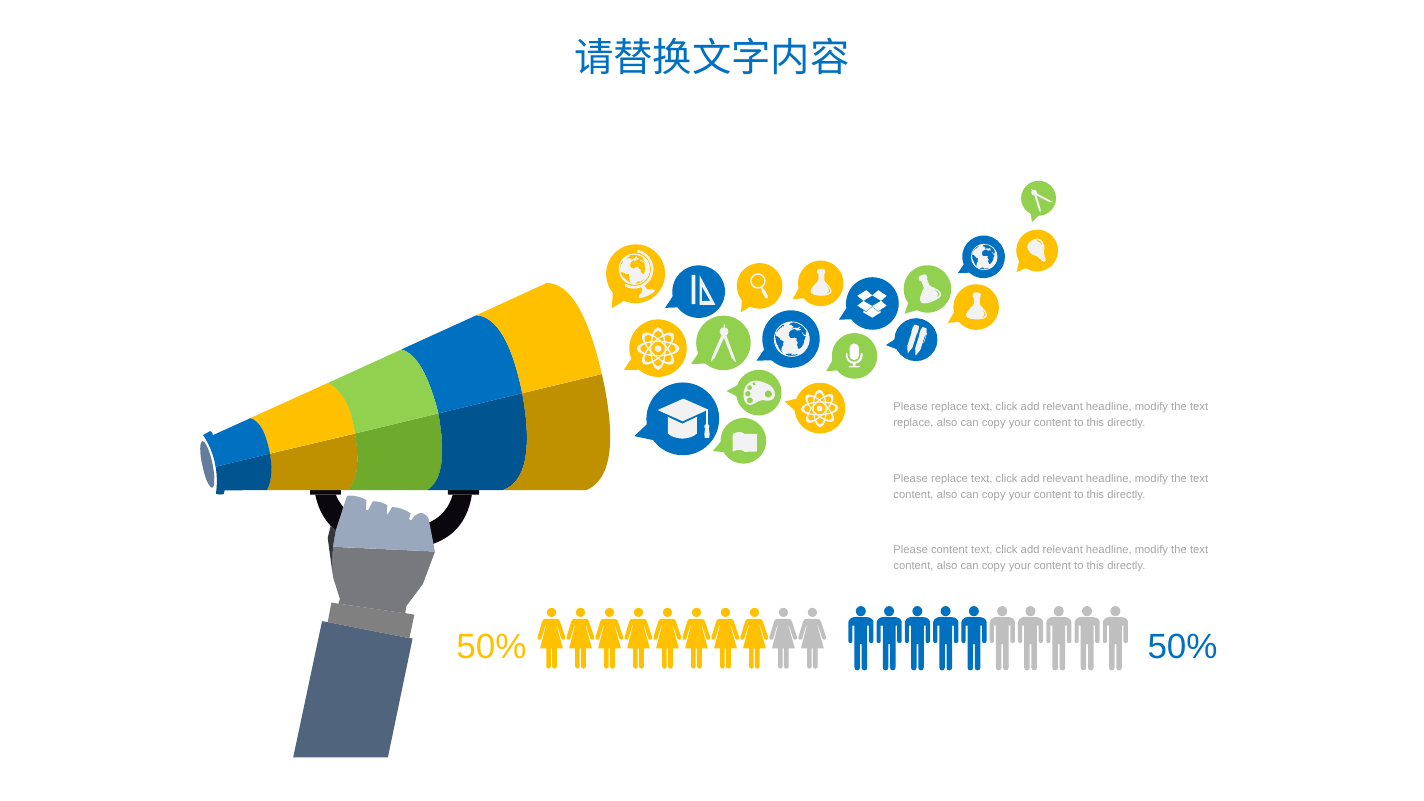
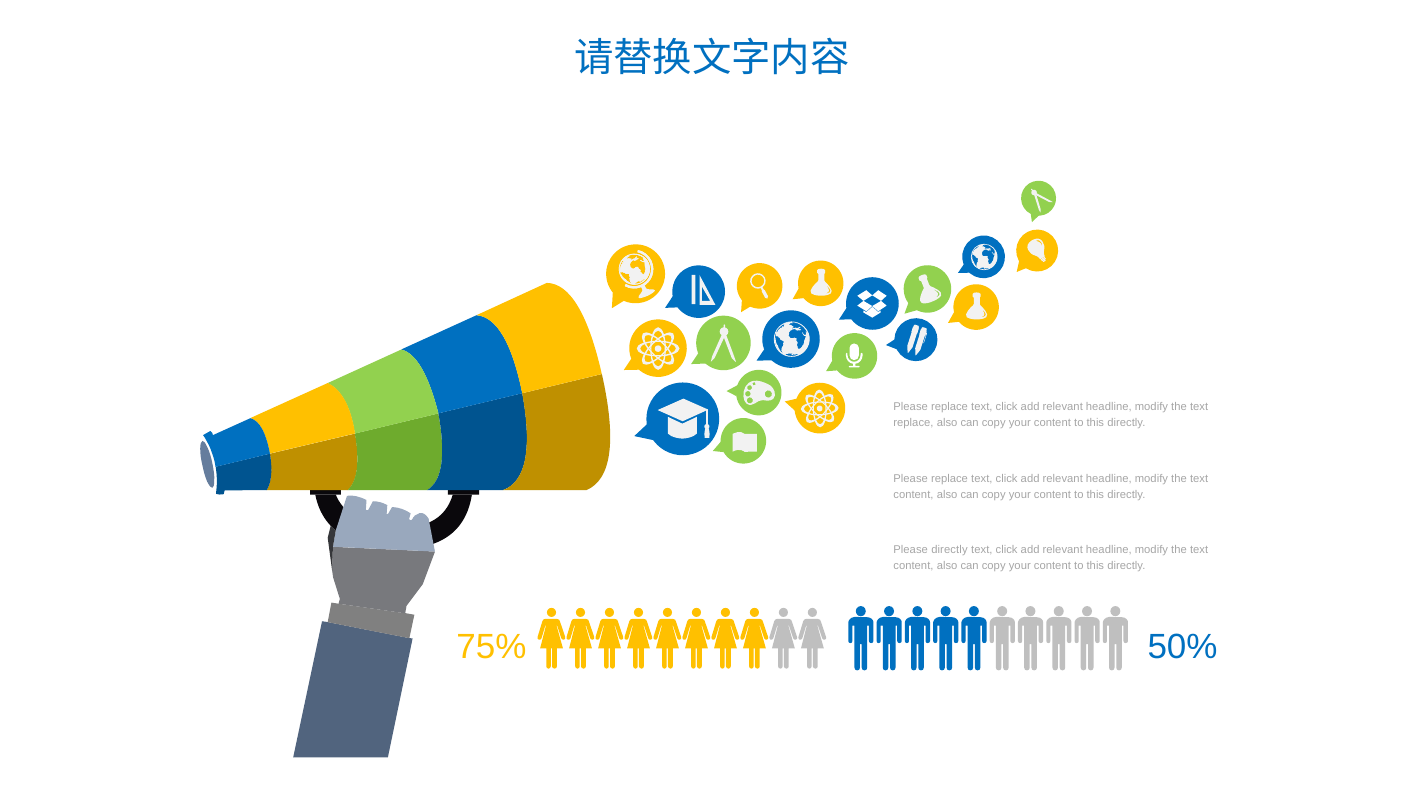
Please content: content -> directly (949, 550)
50%: 50% -> 75% (491, 647)
